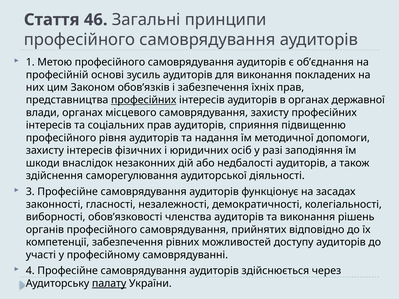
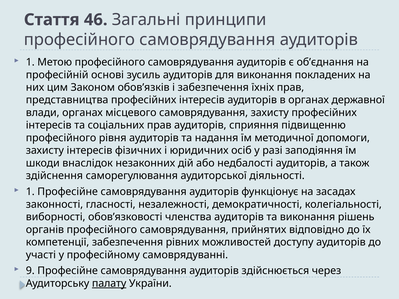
професійних underline: present -> none (144, 100)
3: 3 -> 1 (30, 192)
4: 4 -> 9 (30, 271)
